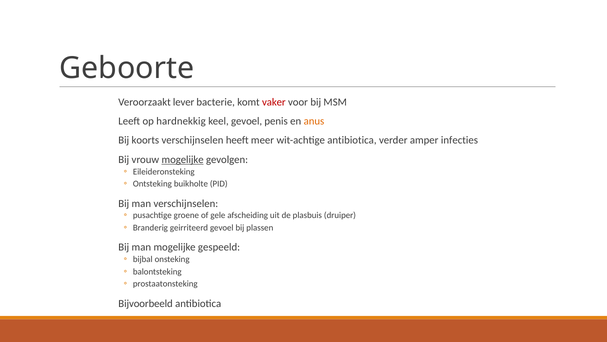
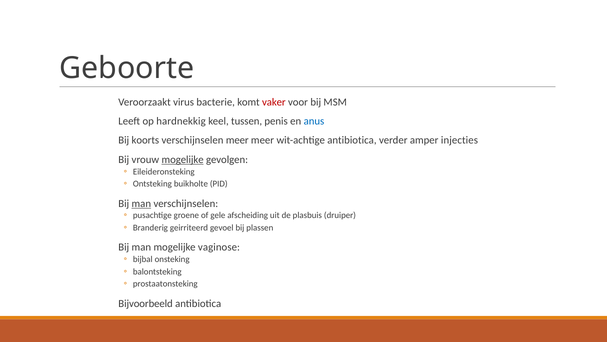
lever: lever -> virus (184, 102)
keel gevoel: gevoel -> tussen (247, 121)
anus colour: orange -> blue (314, 121)
verschijnselen heeft: heeft -> meer (237, 140)
infecties: infecties -> injecties (459, 140)
man underline: none -> present (141, 203)
gespeeld: gespeeld -> vaginose (219, 247)
